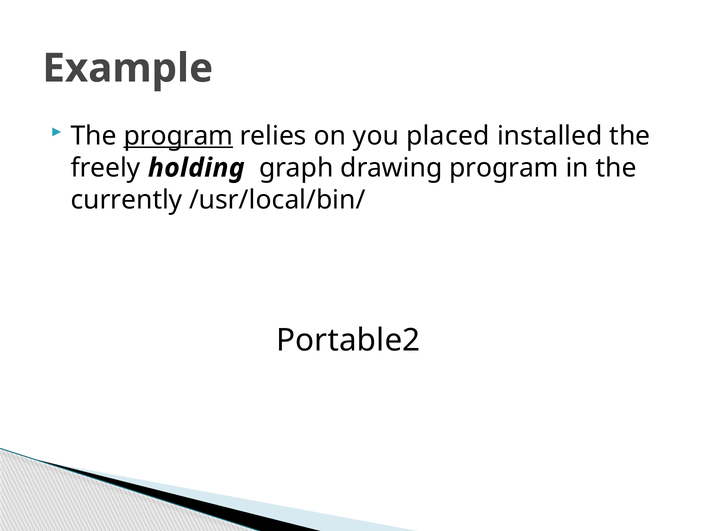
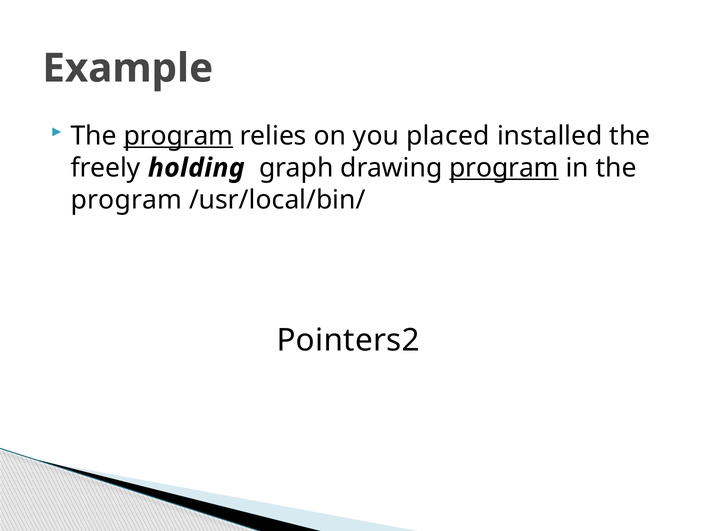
program underline: none -> present (504, 168)
currently: currently -> program (126, 200)
Portable2: Portable2 -> Pointers2 (348, 340)
